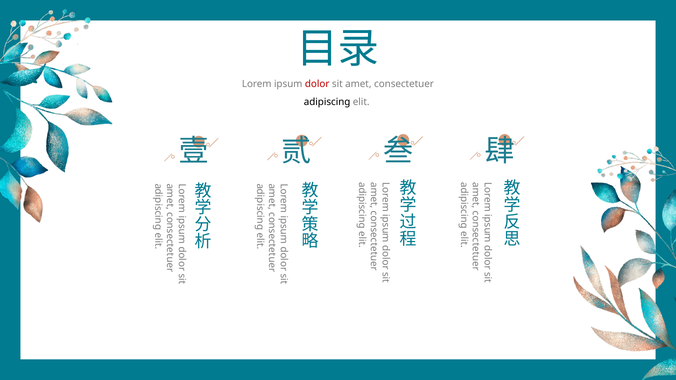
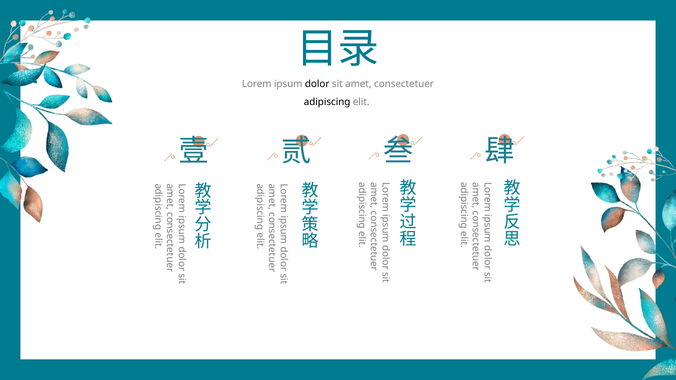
dolor colour: red -> black (317, 84)
